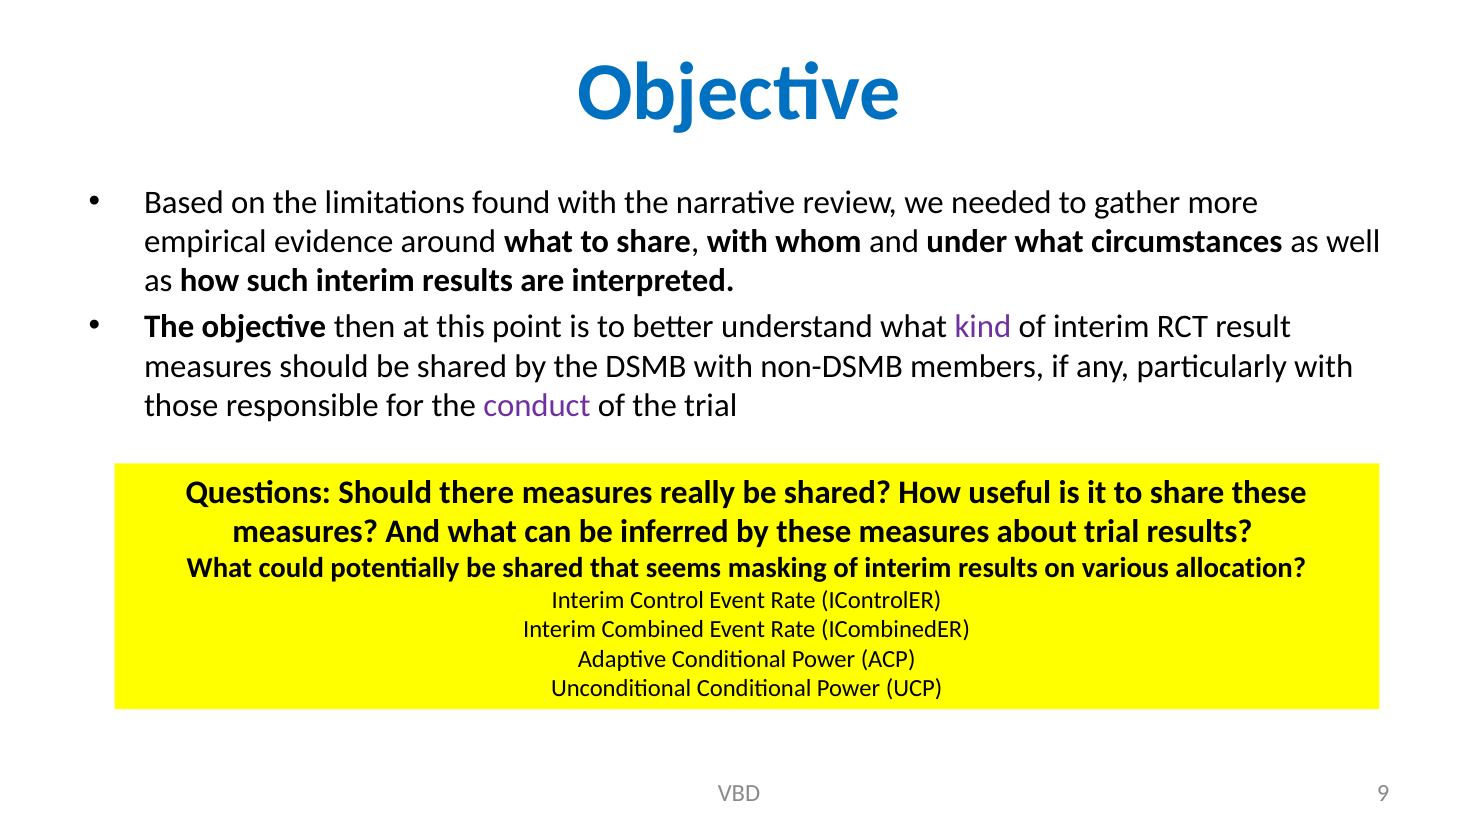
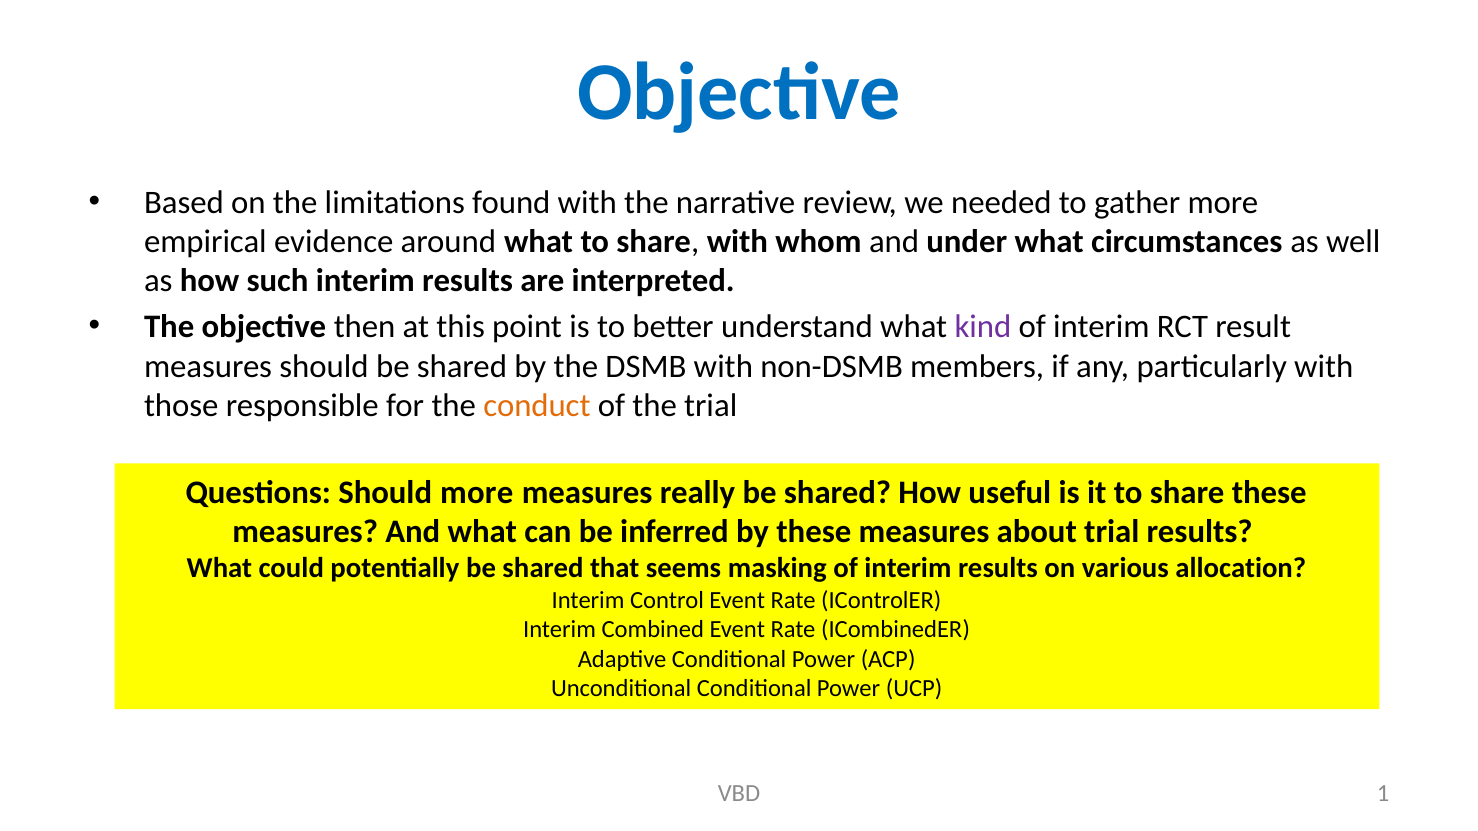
conduct colour: purple -> orange (537, 406)
Should there: there -> more (477, 493)
9: 9 -> 1 (1383, 794)
